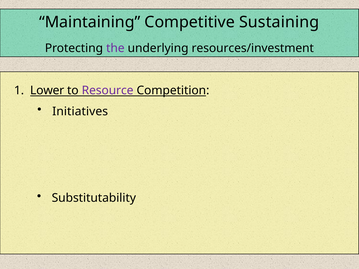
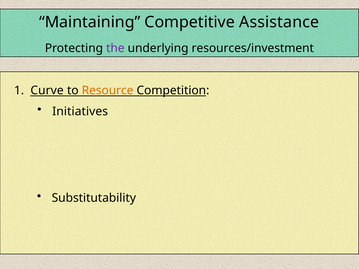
Sustaining: Sustaining -> Assistance (279, 22)
Lower: Lower -> Curve (47, 91)
Resource colour: purple -> orange (108, 91)
